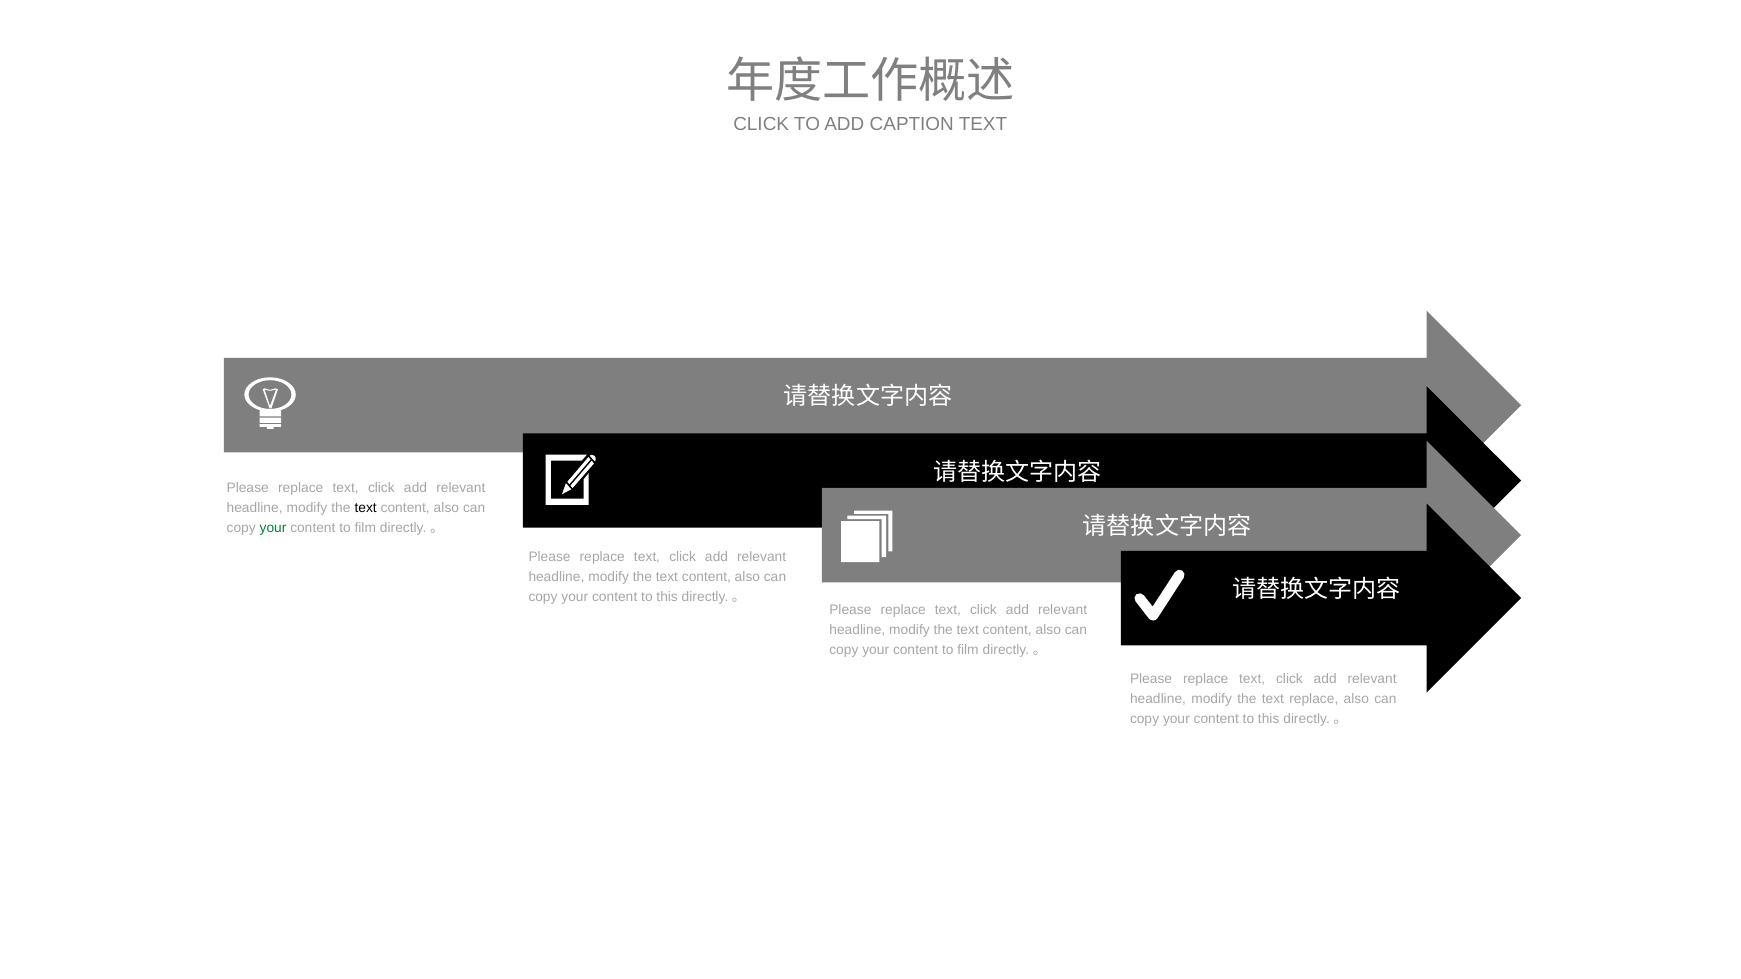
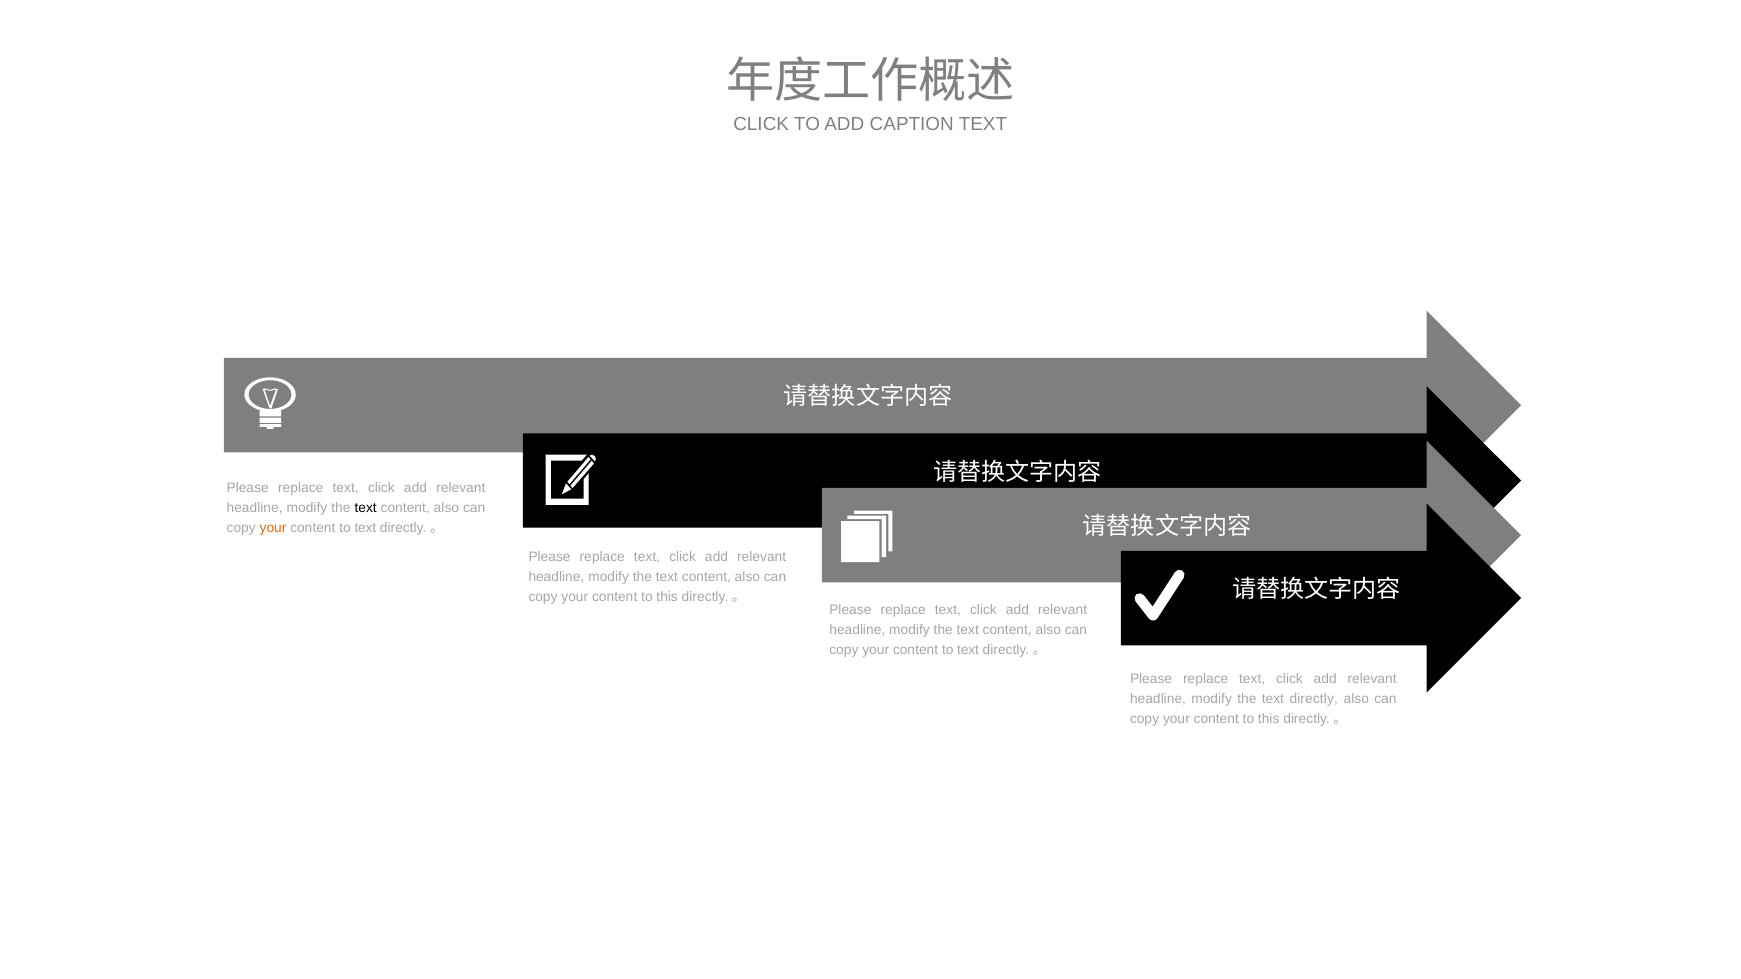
your colour: green -> orange (273, 528)
film: film -> text (365, 528)
film: film -> text (968, 650)
the text replace: replace -> directly (1314, 699)
